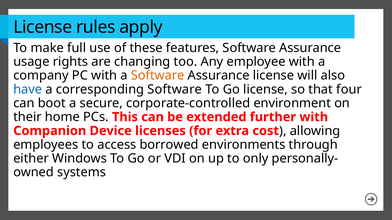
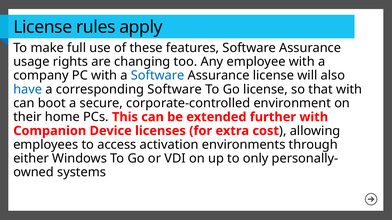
Software colour: orange -> blue (158, 76)
that four: four -> with (349, 90)
borrowed: borrowed -> activation (169, 145)
